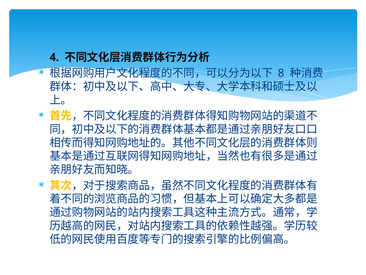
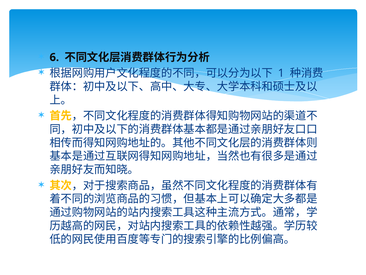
4: 4 -> 6 (54, 57)
8: 8 -> 1 (281, 73)
